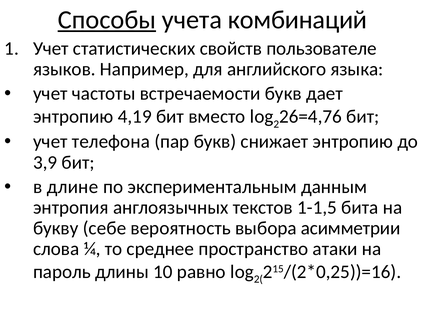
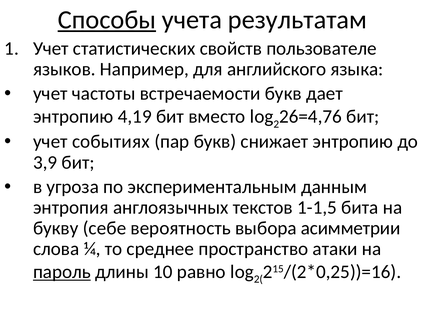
комбинаций: комбинаций -> результатам (297, 20)
телефона: телефона -> событиях (111, 142)
длине: длине -> угроза (73, 187)
пароль underline: none -> present (62, 272)
